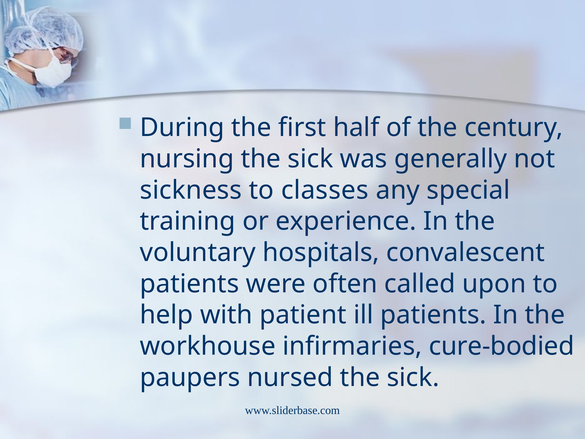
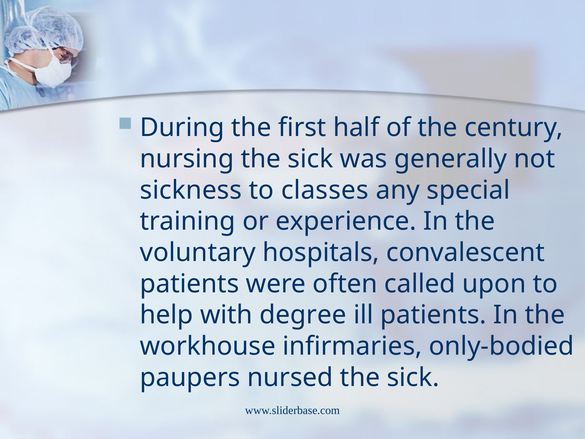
patient: patient -> degree (303, 315)
cure-bodied: cure-bodied -> only-bodied (502, 346)
